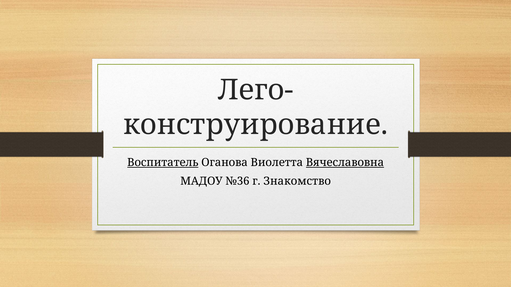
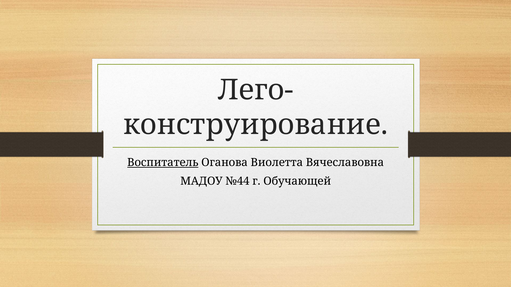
Вячеславовна underline: present -> none (345, 163)
№36: №36 -> №44 (237, 182)
Знакомство: Знакомство -> Обучающей (297, 182)
